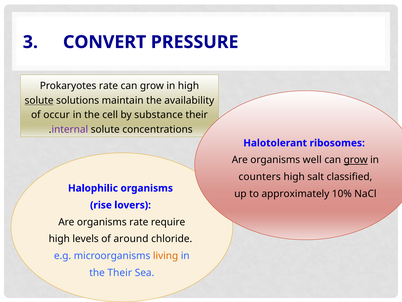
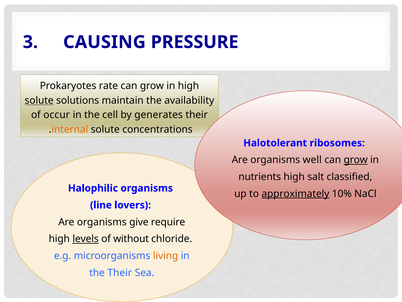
CONVERT: CONVERT -> CAUSING (104, 42)
substance: substance -> generates (159, 115)
internal colour: purple -> orange (70, 129)
counters: counters -> nutrients (260, 177)
approximately underline: none -> present (295, 193)
rise: rise -> line (101, 205)
organisms rate: rate -> give (139, 222)
levels underline: none -> present (86, 239)
around: around -> without (131, 239)
